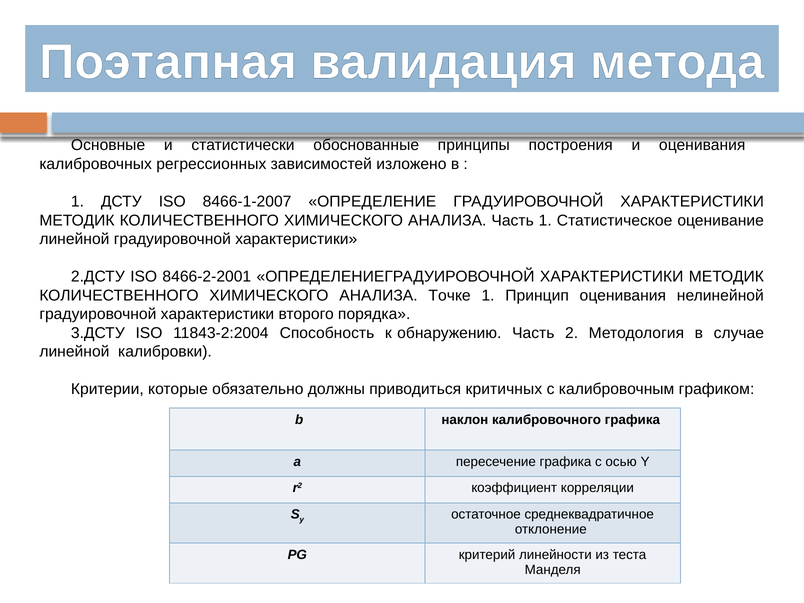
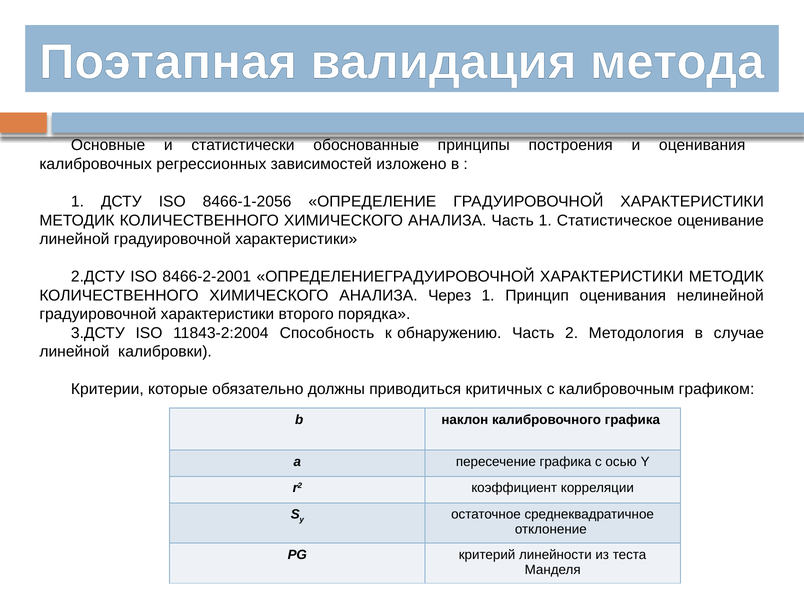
8466-1-2007: 8466-1-2007 -> 8466-1-2056 (247, 202)
Точке: Точке -> Через (450, 295)
